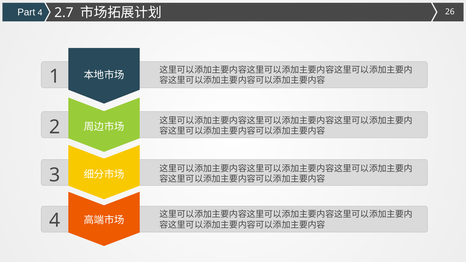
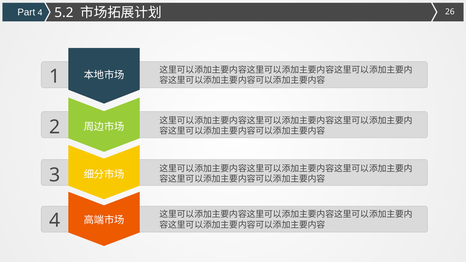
2.7: 2.7 -> 5.2 (64, 13)
